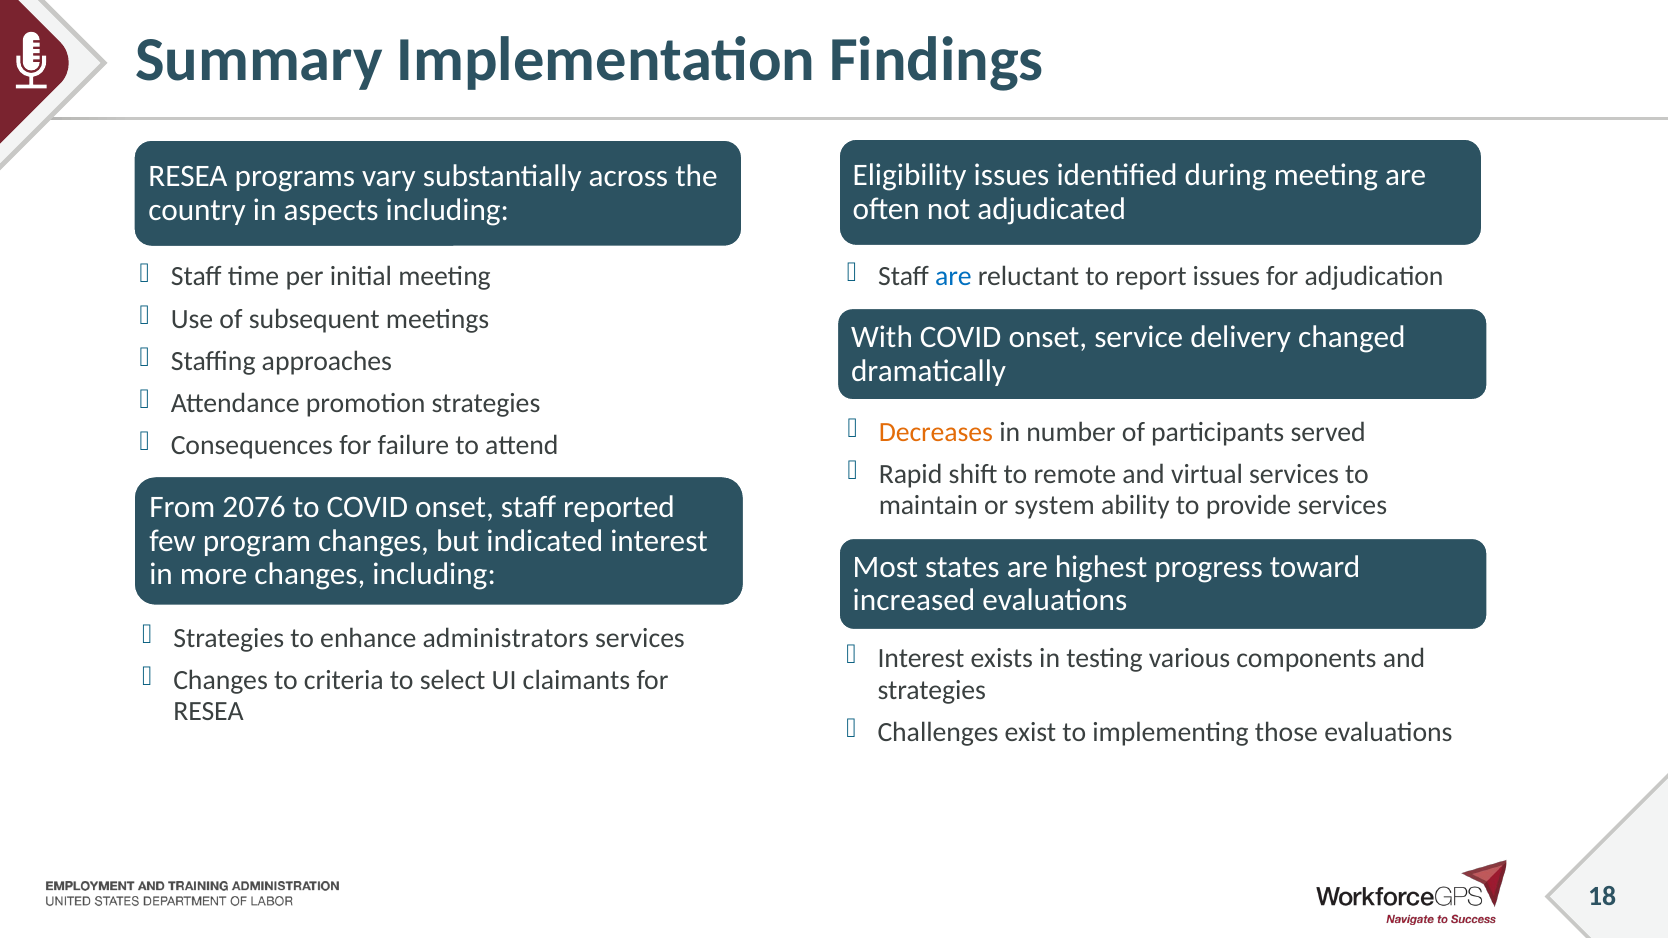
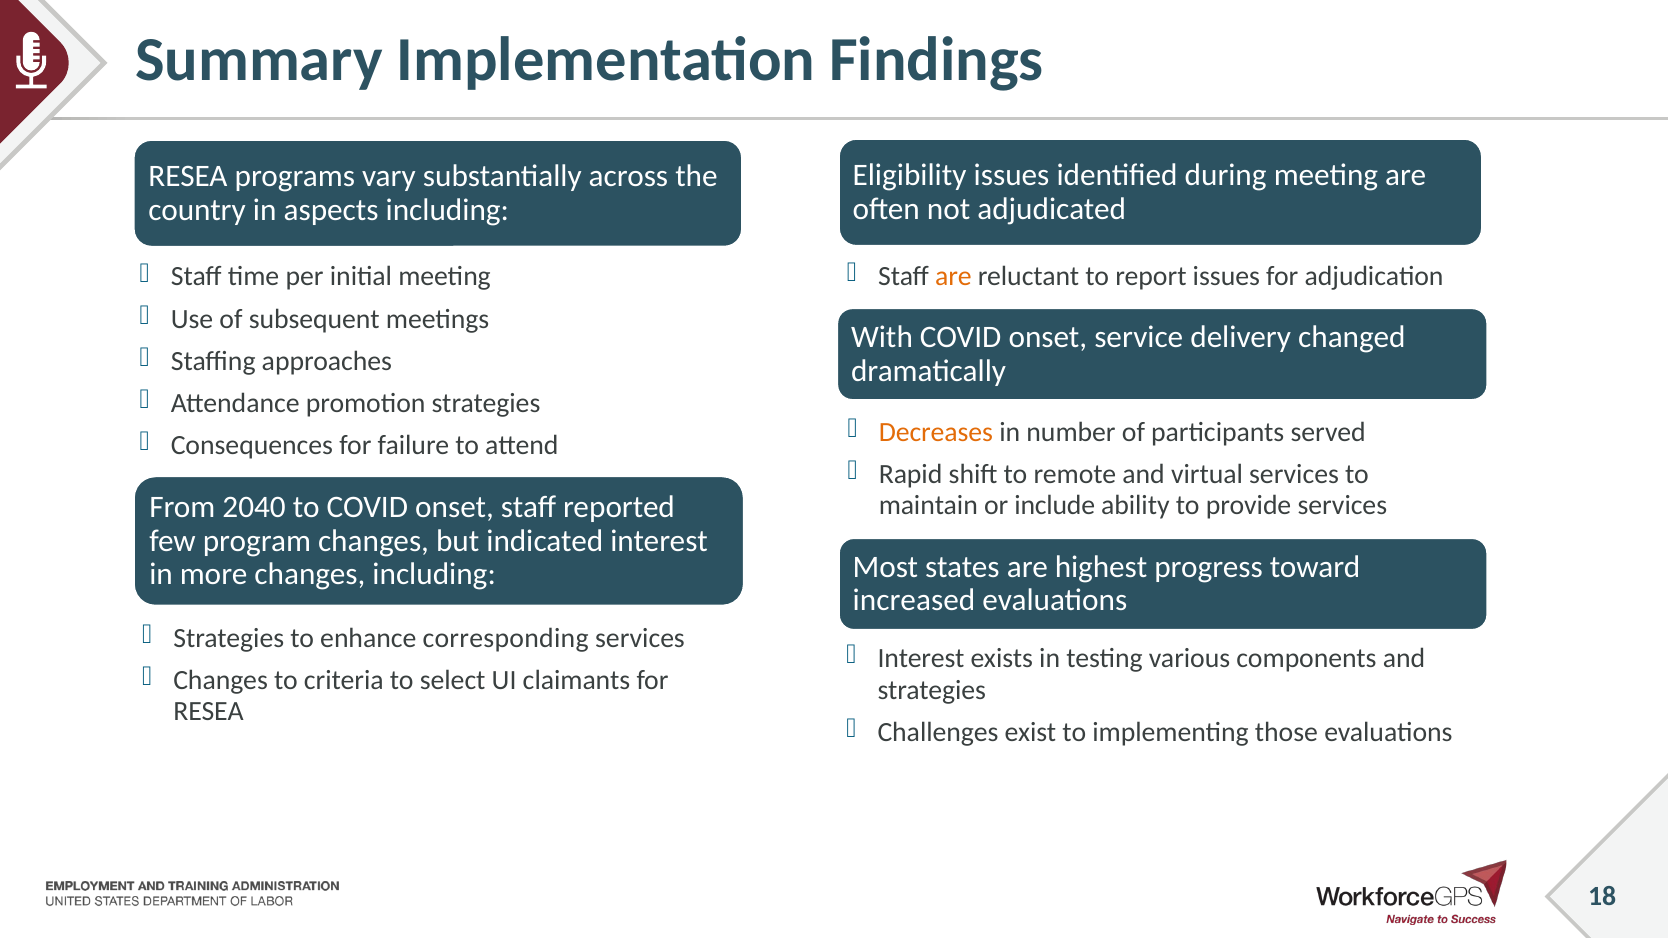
are colour: blue -> orange (953, 276)
2076: 2076 -> 2040 (254, 507)
system: system -> include (1055, 506)
administrators: administrators -> corresponding (506, 638)
